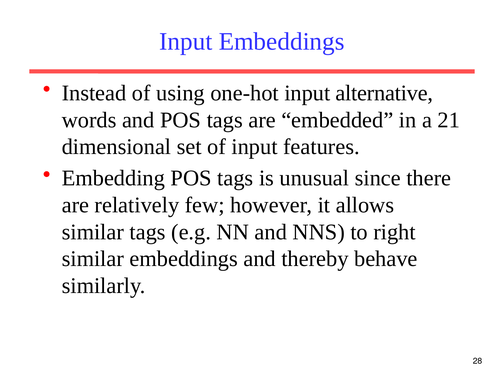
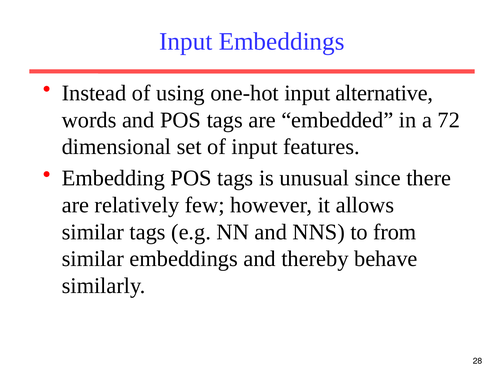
21: 21 -> 72 (449, 120)
right: right -> from (395, 232)
